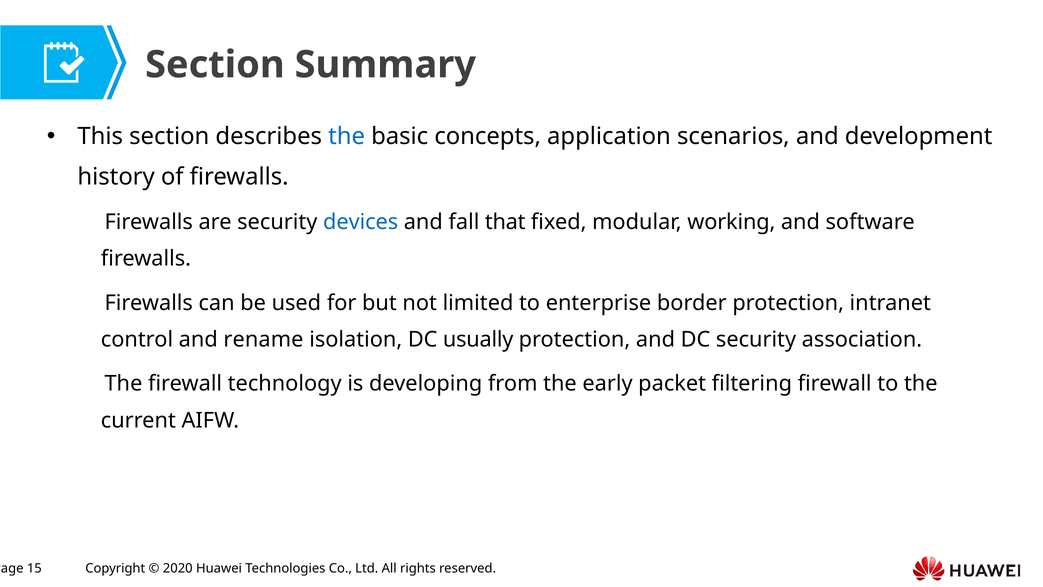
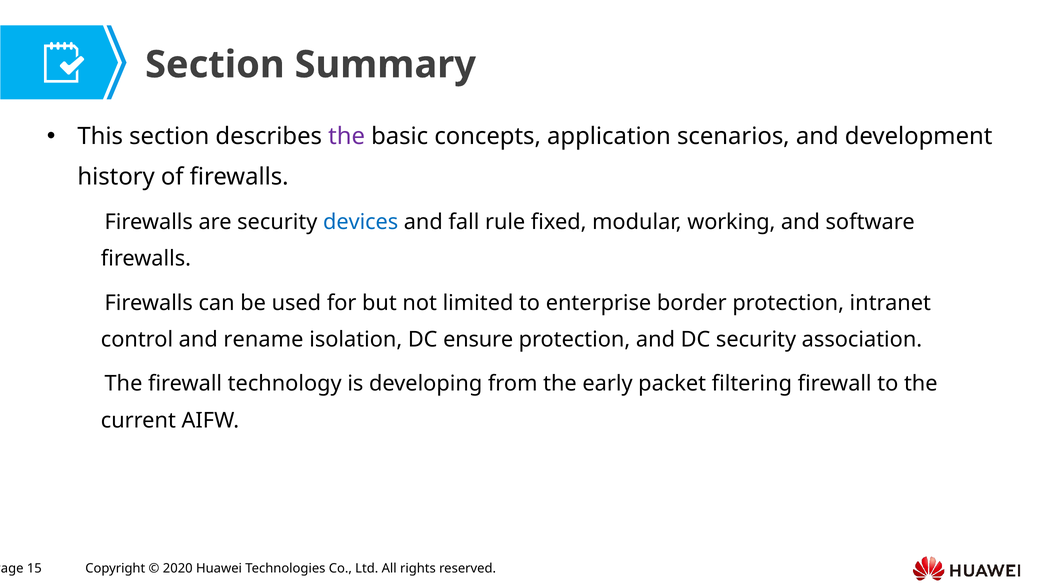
the colour: blue -> purple (347, 136)
that: that -> rule (505, 222)
usually: usually -> ensure (478, 339)
